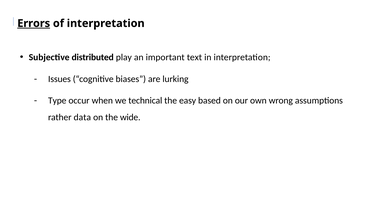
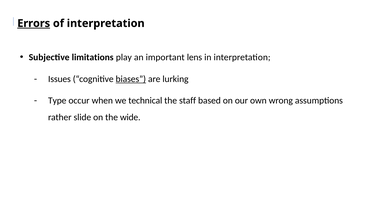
distributed: distributed -> limitations (93, 57)
text: text -> lens (194, 57)
biases underline: none -> present (131, 79)
easy: easy -> staff (188, 100)
data: data -> slide (82, 117)
